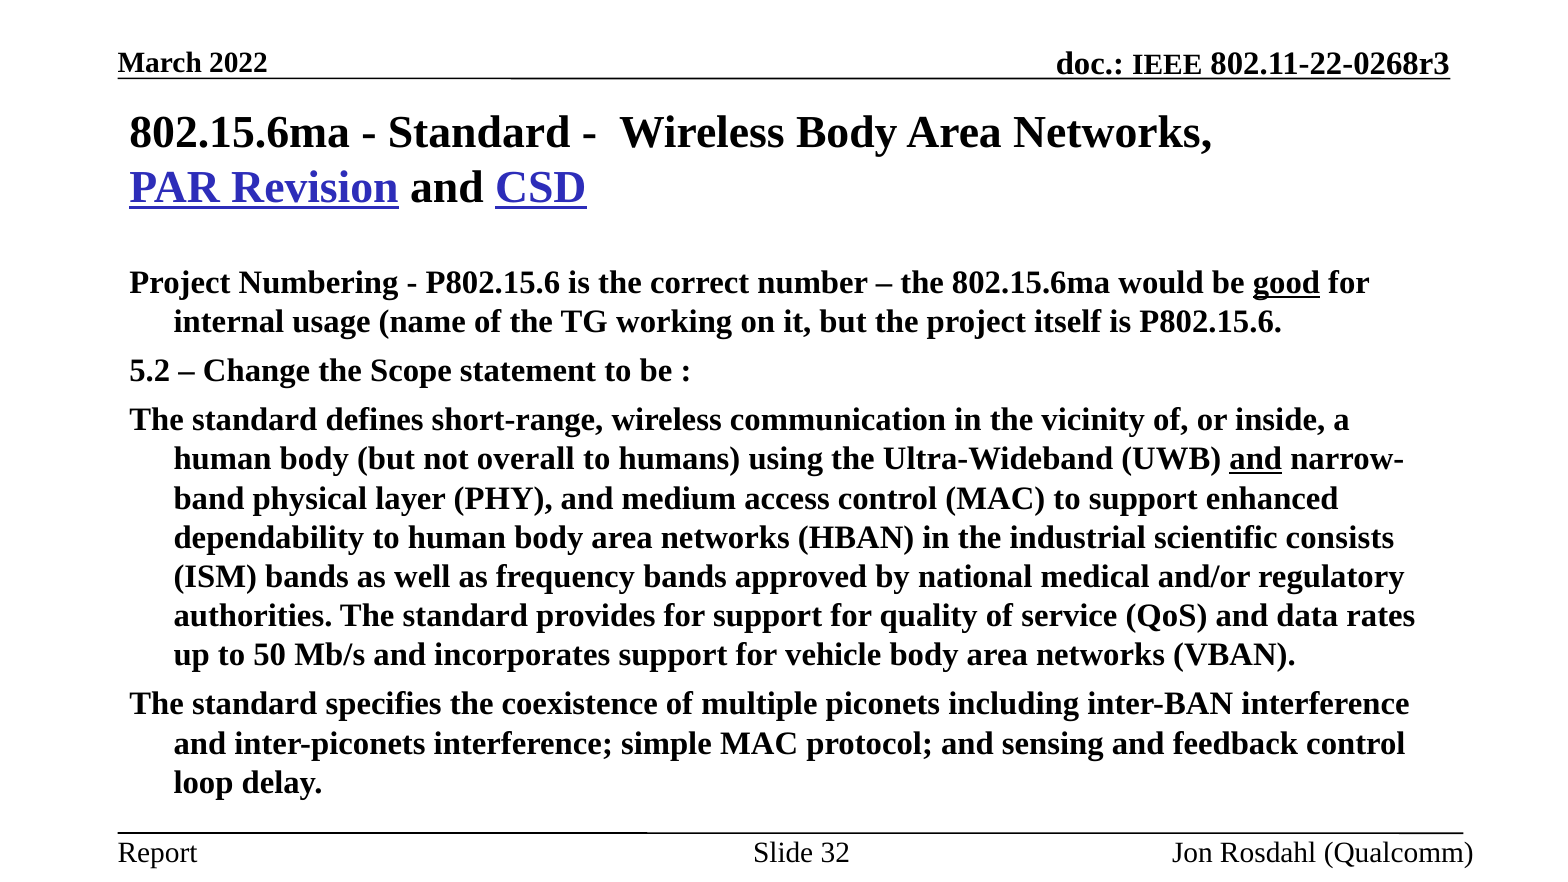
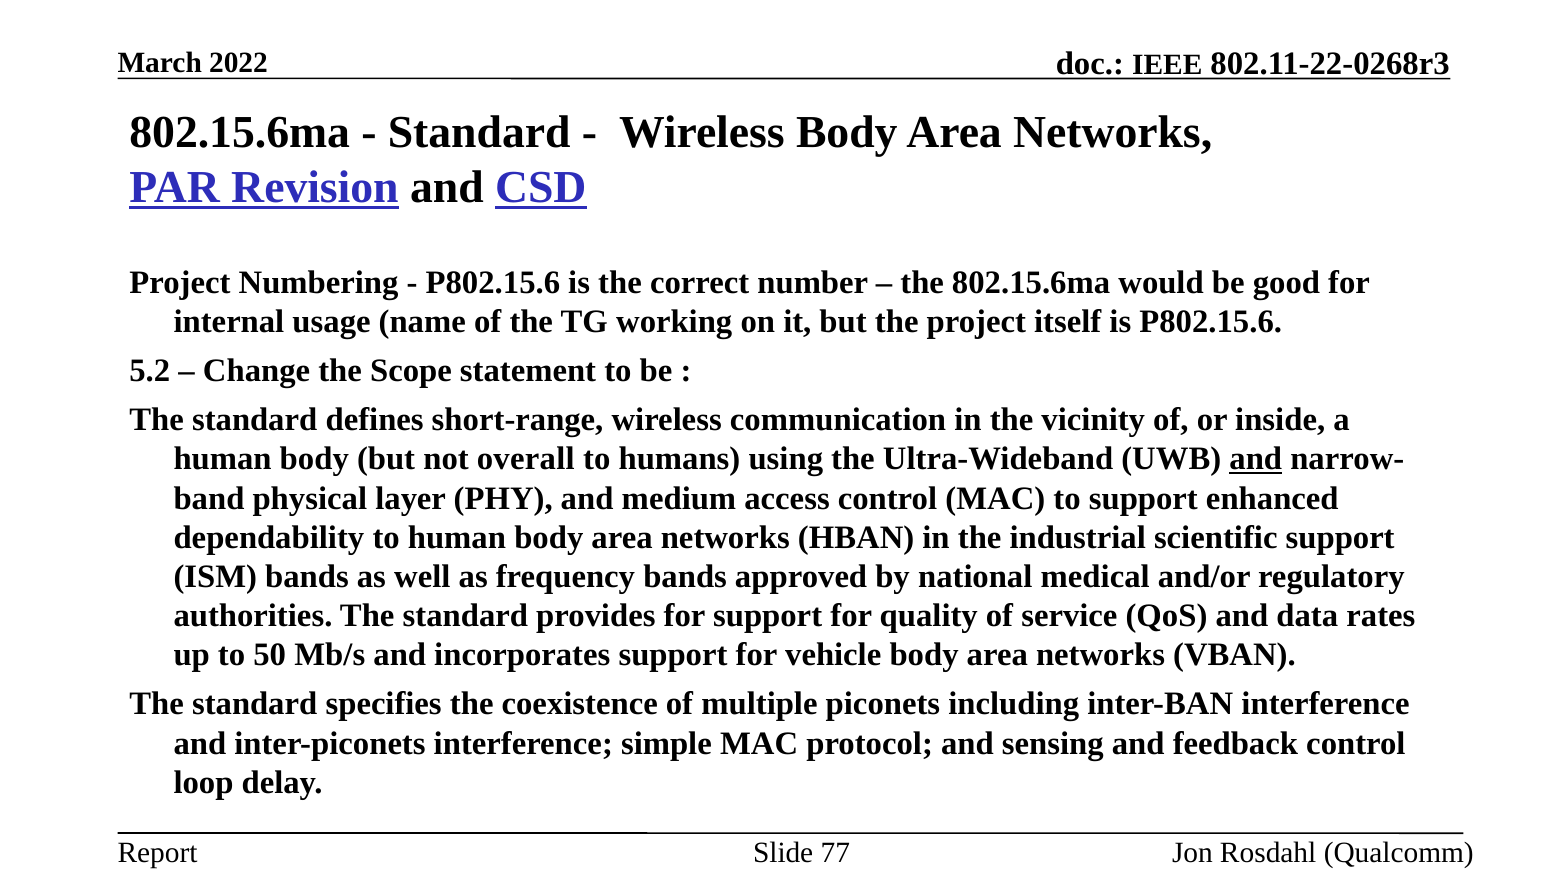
good underline: present -> none (1286, 283)
scientific consists: consists -> support (1340, 538)
32: 32 -> 77 (835, 852)
